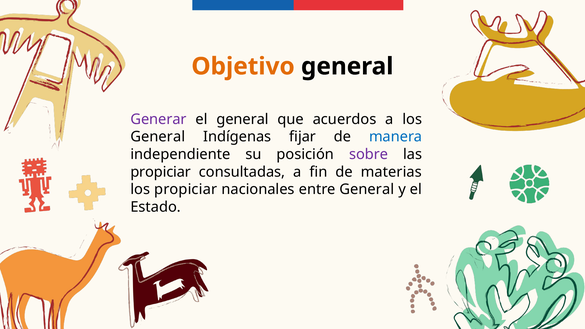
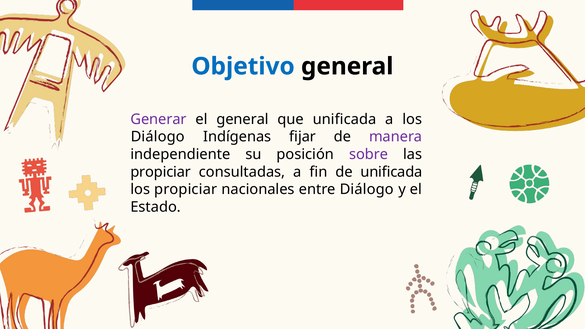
Objetivo colour: orange -> blue (243, 66)
que acuerdos: acuerdos -> unificada (345, 119)
General: General -> Diálogo (158, 137)
manera colour: blue -> purple (396, 137)
de materias: materias -> unificada (391, 172)
entre General: General -> Diálogo (367, 189)
